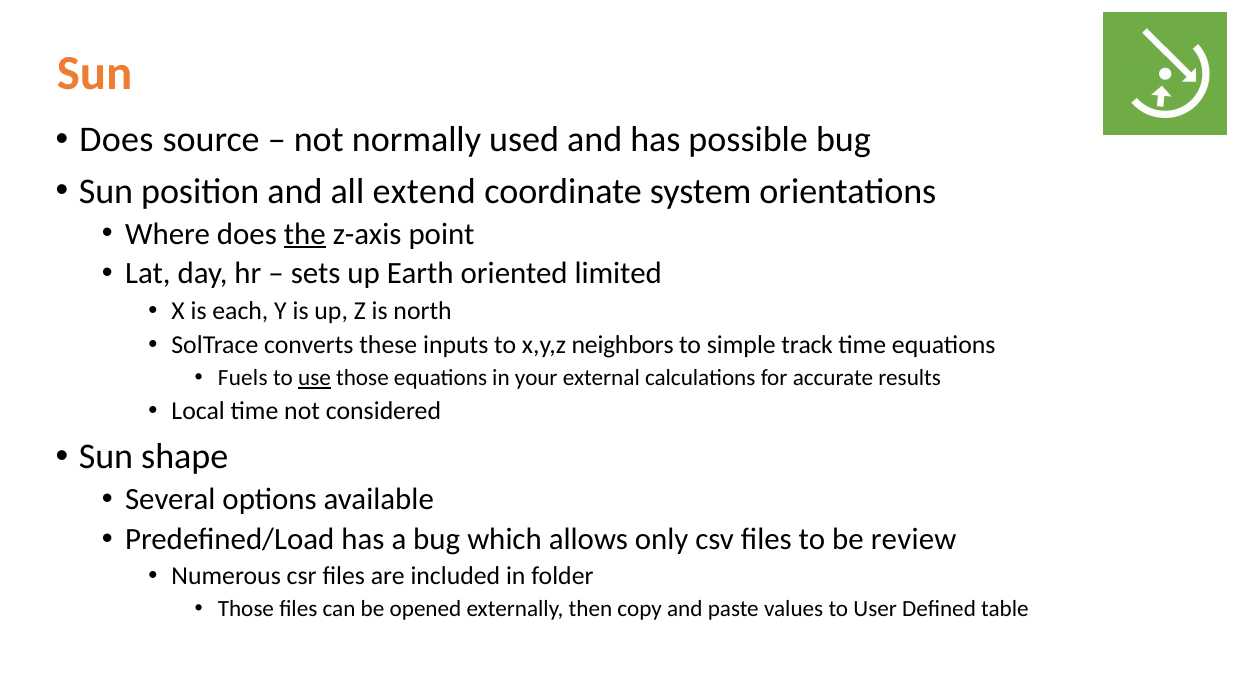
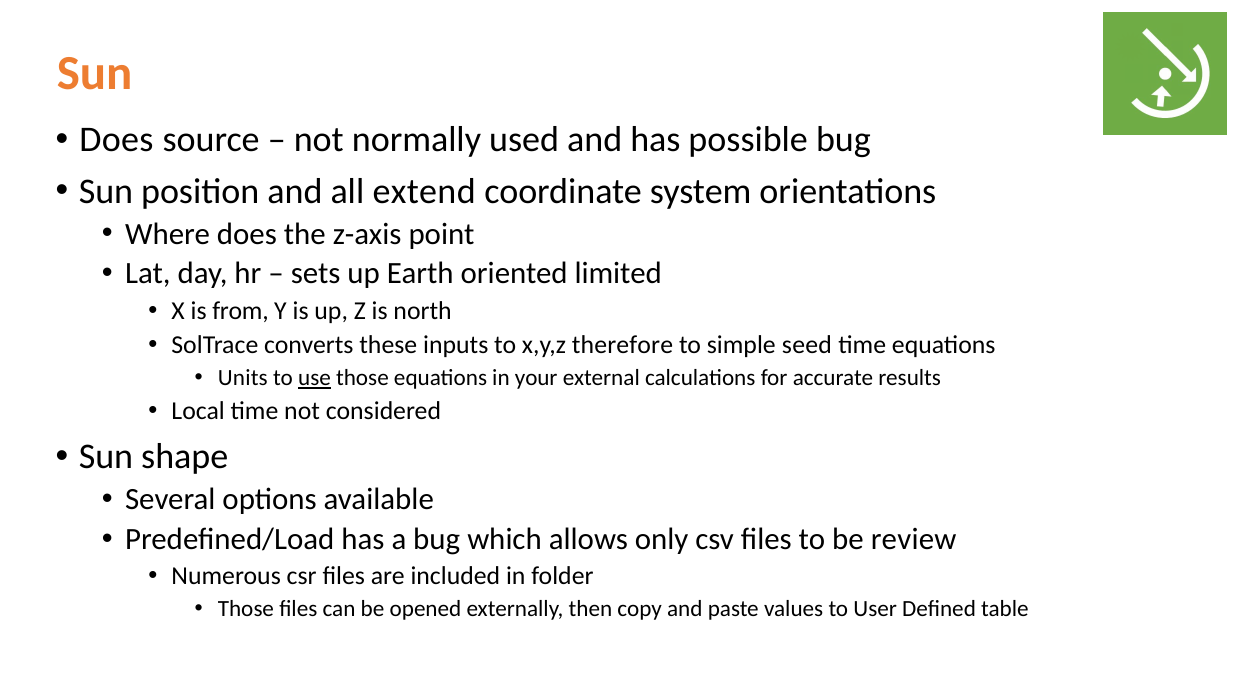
the underline: present -> none (305, 234)
each: each -> from (241, 311)
neighbors: neighbors -> therefore (622, 345)
track: track -> seed (807, 345)
Fuels: Fuels -> Units (243, 378)
